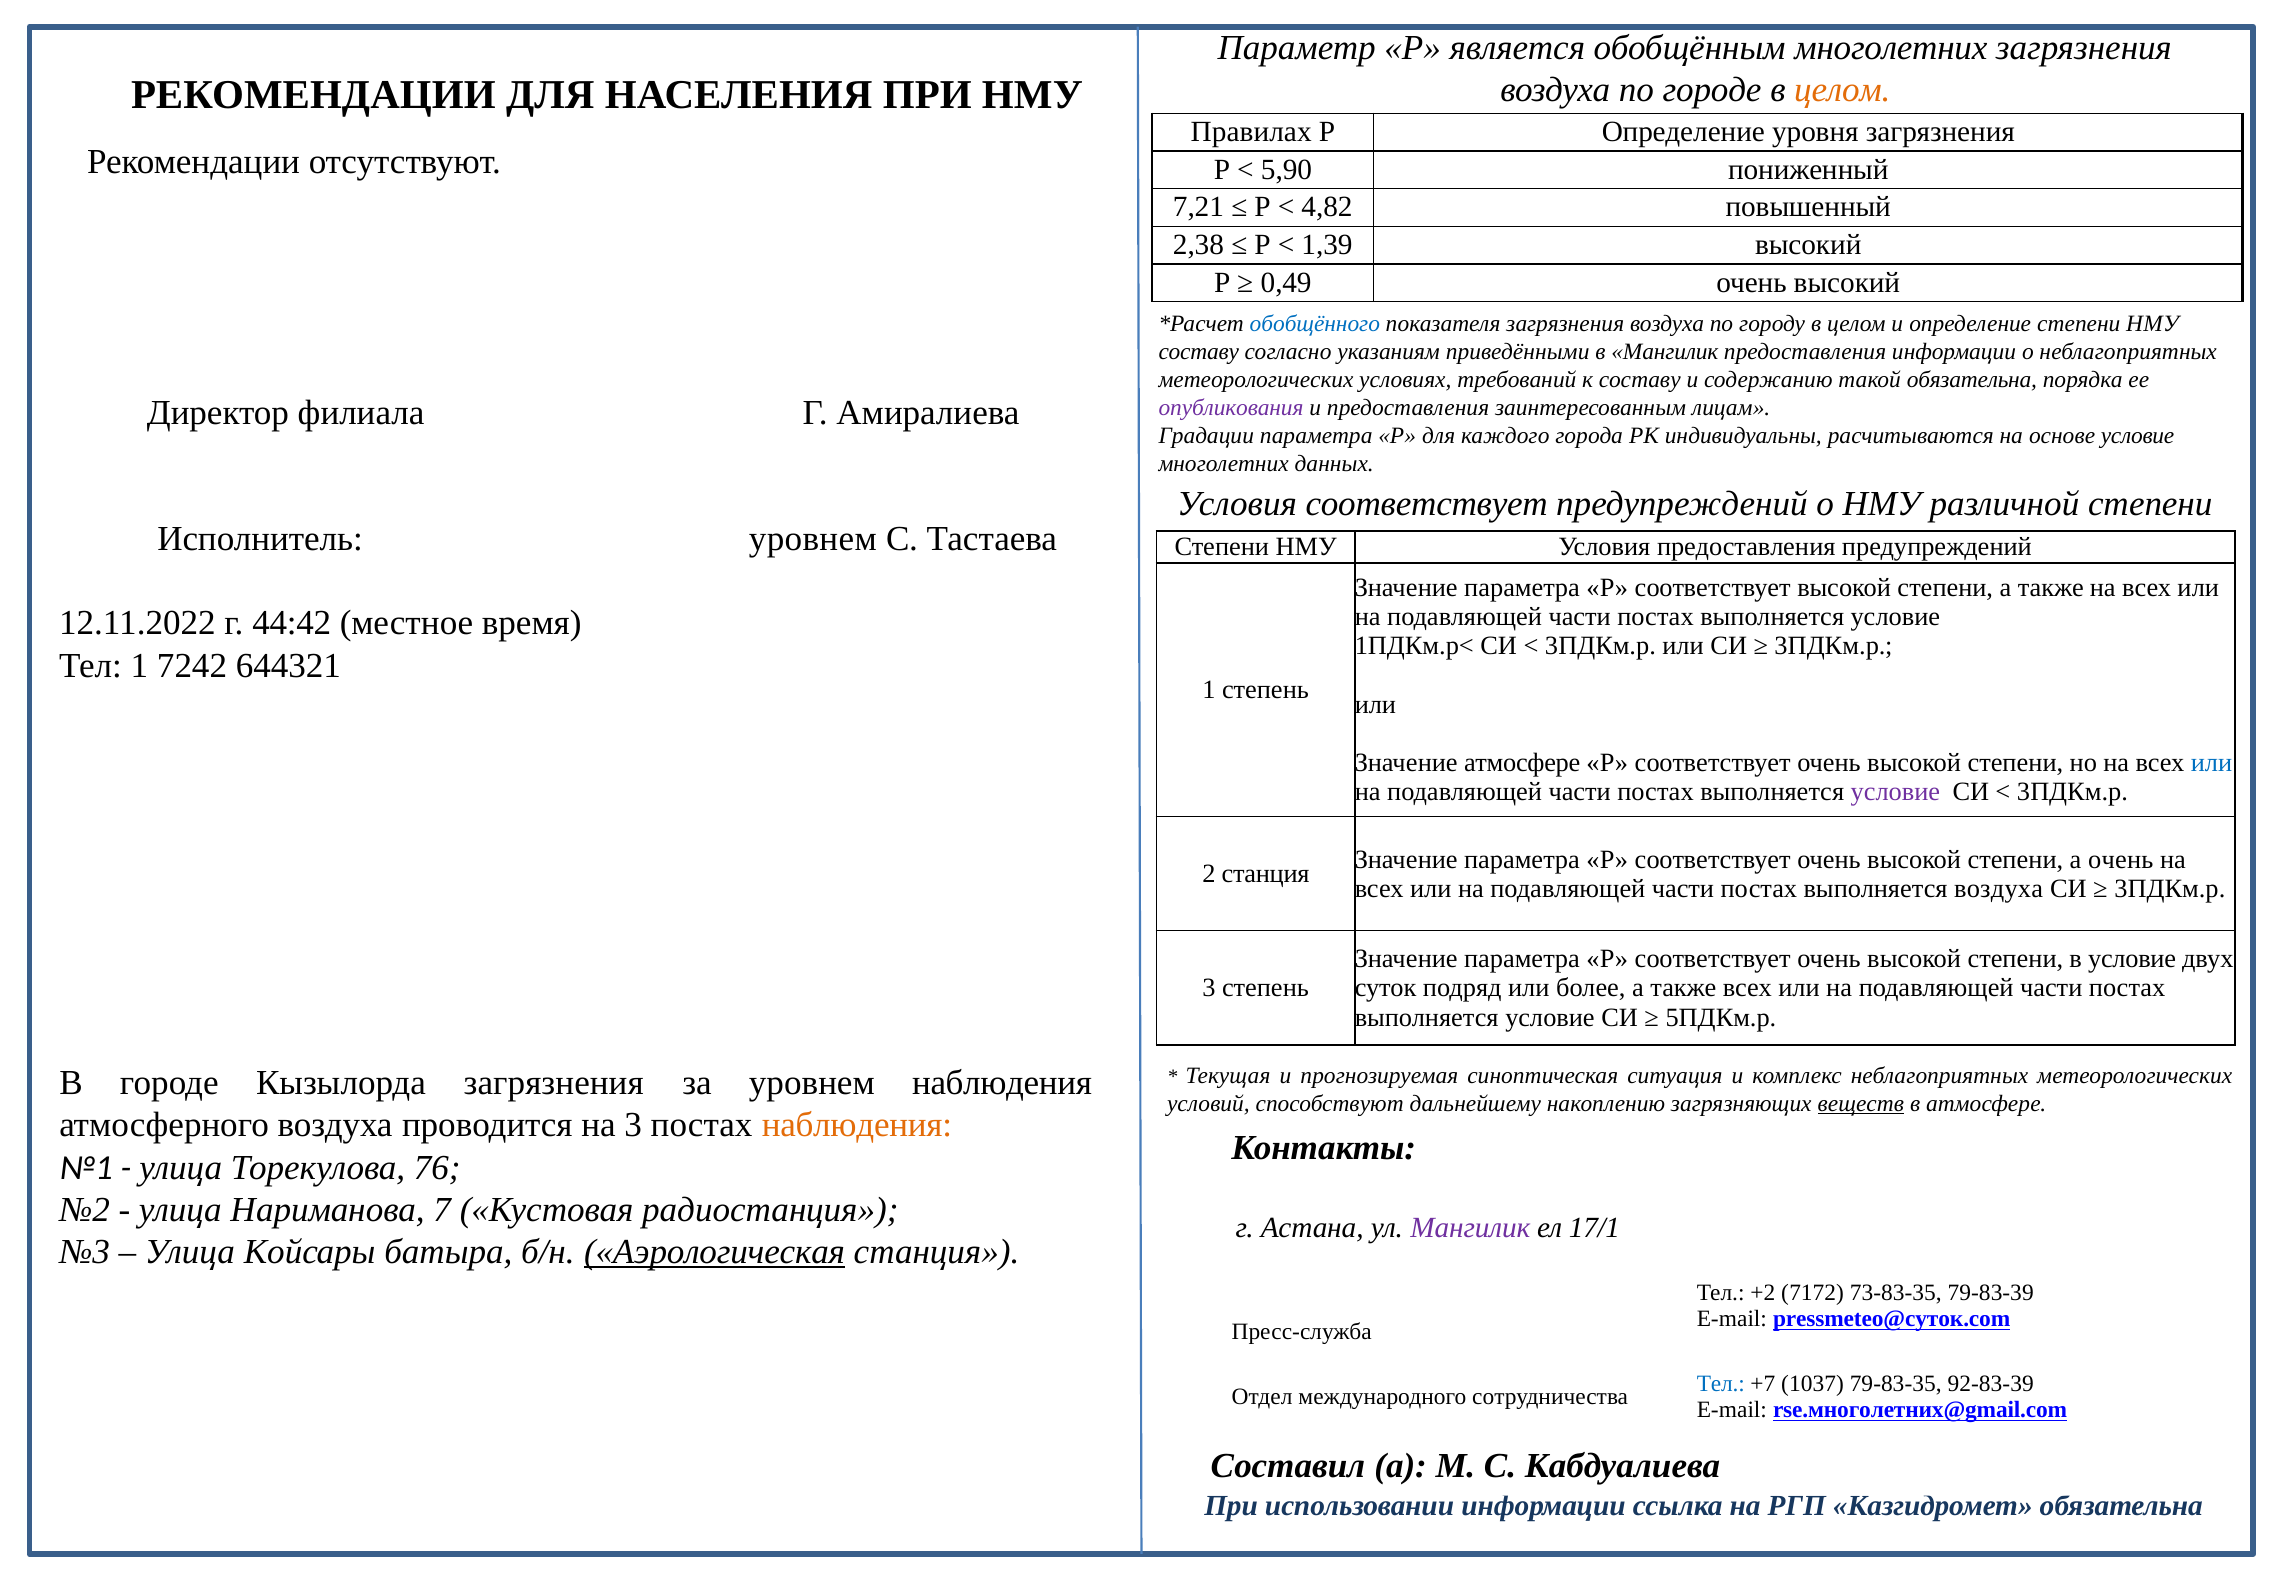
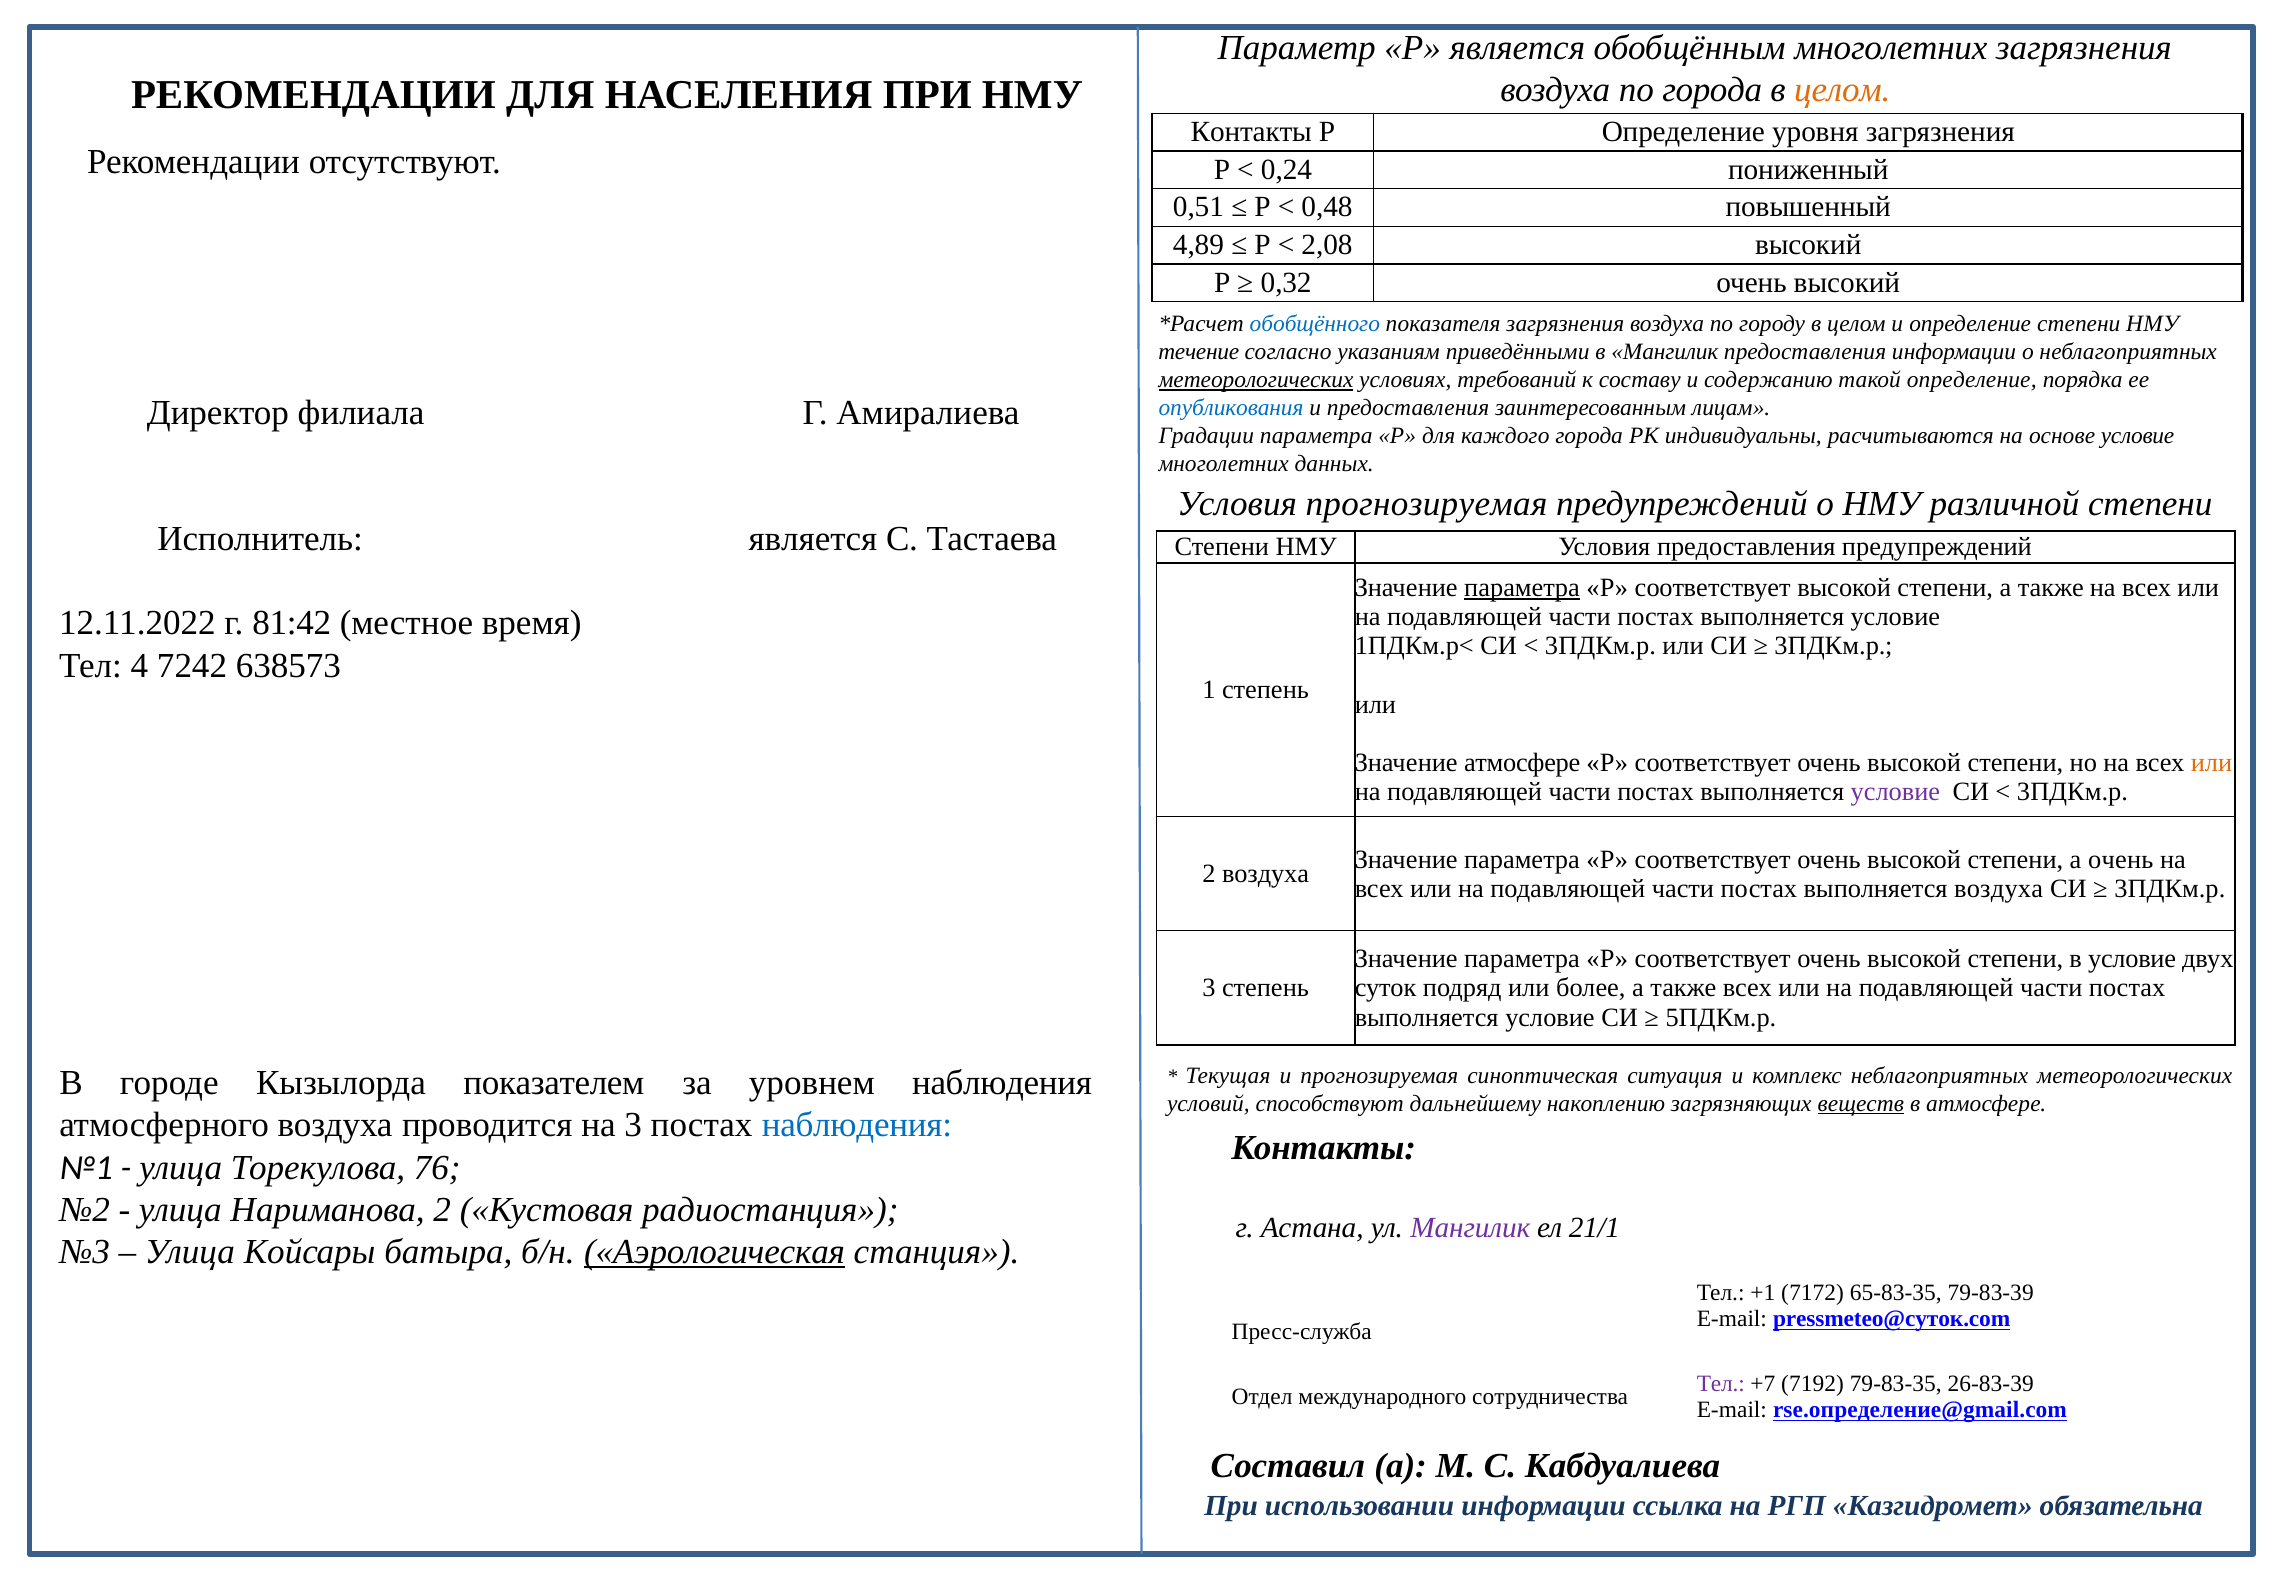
по городе: городе -> города (1712, 90)
Правилах: Правилах -> Контакты (1251, 132)
5,90: 5,90 -> 0,24 (1286, 170)
7,21: 7,21 -> 0,51 (1198, 207)
4,82: 4,82 -> 0,48 (1327, 207)
2,38: 2,38 -> 4,89 (1198, 245)
1,39: 1,39 -> 2,08 (1327, 245)
0,49: 0,49 -> 0,32 (1286, 283)
составу: составу -> течение (1199, 352)
метеорологических underline: none -> present (1256, 380)
такой обязательна: обязательна -> определение (1972, 380)
опубликования colour: purple -> blue (1231, 408)
Условия соответствует: соответствует -> прогнозируемая (1426, 504)
Исполнитель уровнем: уровнем -> является (813, 539)
параметра underline: none -> present (1522, 588)
44:42: 44:42 -> 81:42 (292, 623)
Тел 1: 1 -> 4 (139, 665)
644321: 644321 -> 638573 (288, 665)
или colour: blue -> orange (2212, 763)
2 станция: станция -> воздуха (1266, 874)
Кызылорда загрязнения: загрязнения -> показателем (554, 1083)
наблюдения colour: orange -> blue (857, 1125)
Нариманова 7: 7 -> 2 (442, 1209)
17/1: 17/1 -> 21/1 (1594, 1228)
+2: +2 -> +1 (1763, 1292)
73-83-35: 73-83-35 -> 65-83-35 (1896, 1292)
Тел colour: blue -> purple (1721, 1384)
1037: 1037 -> 7192 (1813, 1384)
92-83-39: 92-83-39 -> 26-83-39 (1991, 1384)
rse.многолетних@gmail.com: rse.многолетних@gmail.com -> rse.определение@gmail.com (1920, 1410)
